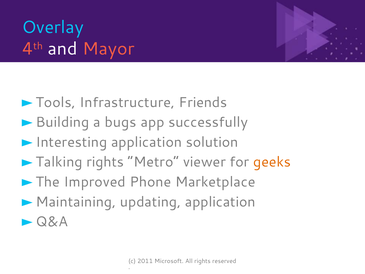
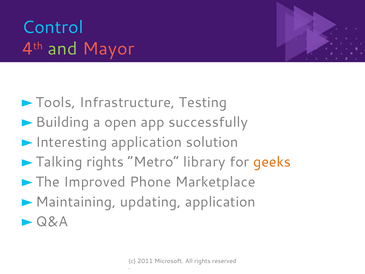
Overlay: Overlay -> Control (53, 27)
and colour: white -> light green (63, 49)
Friends: Friends -> Testing (203, 102)
bugs: bugs -> open (121, 122)
viewer: viewer -> library (204, 162)
